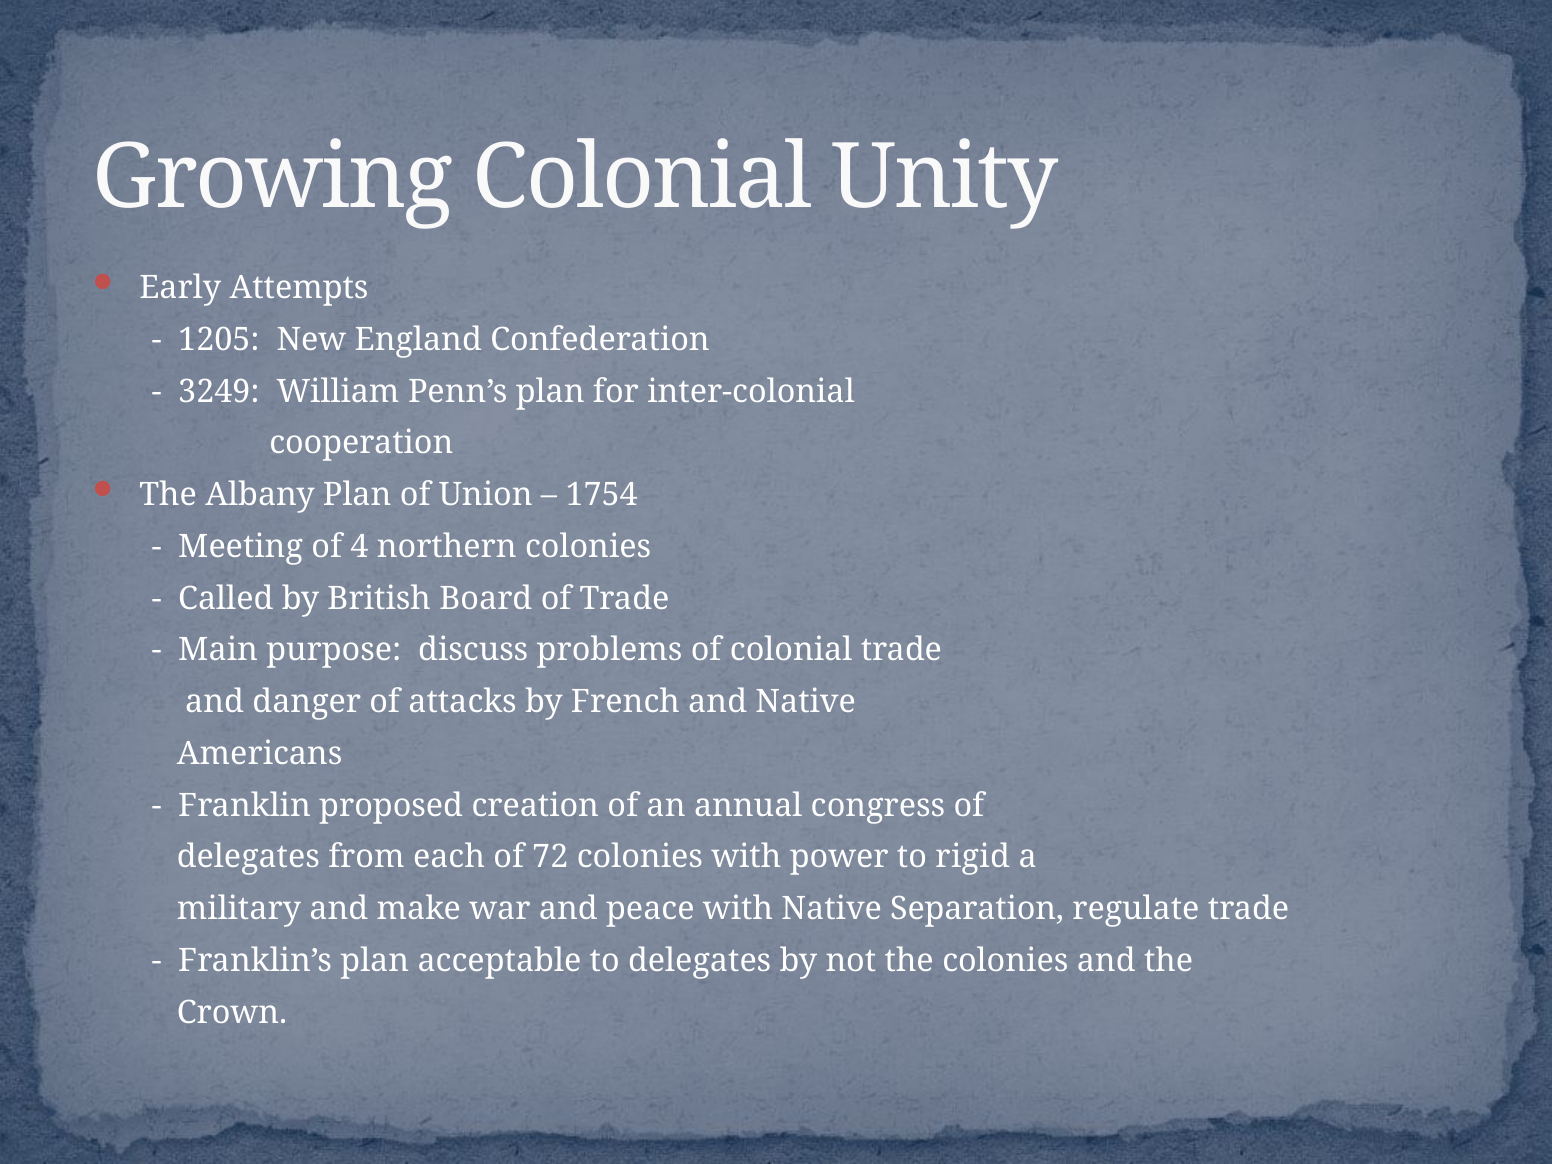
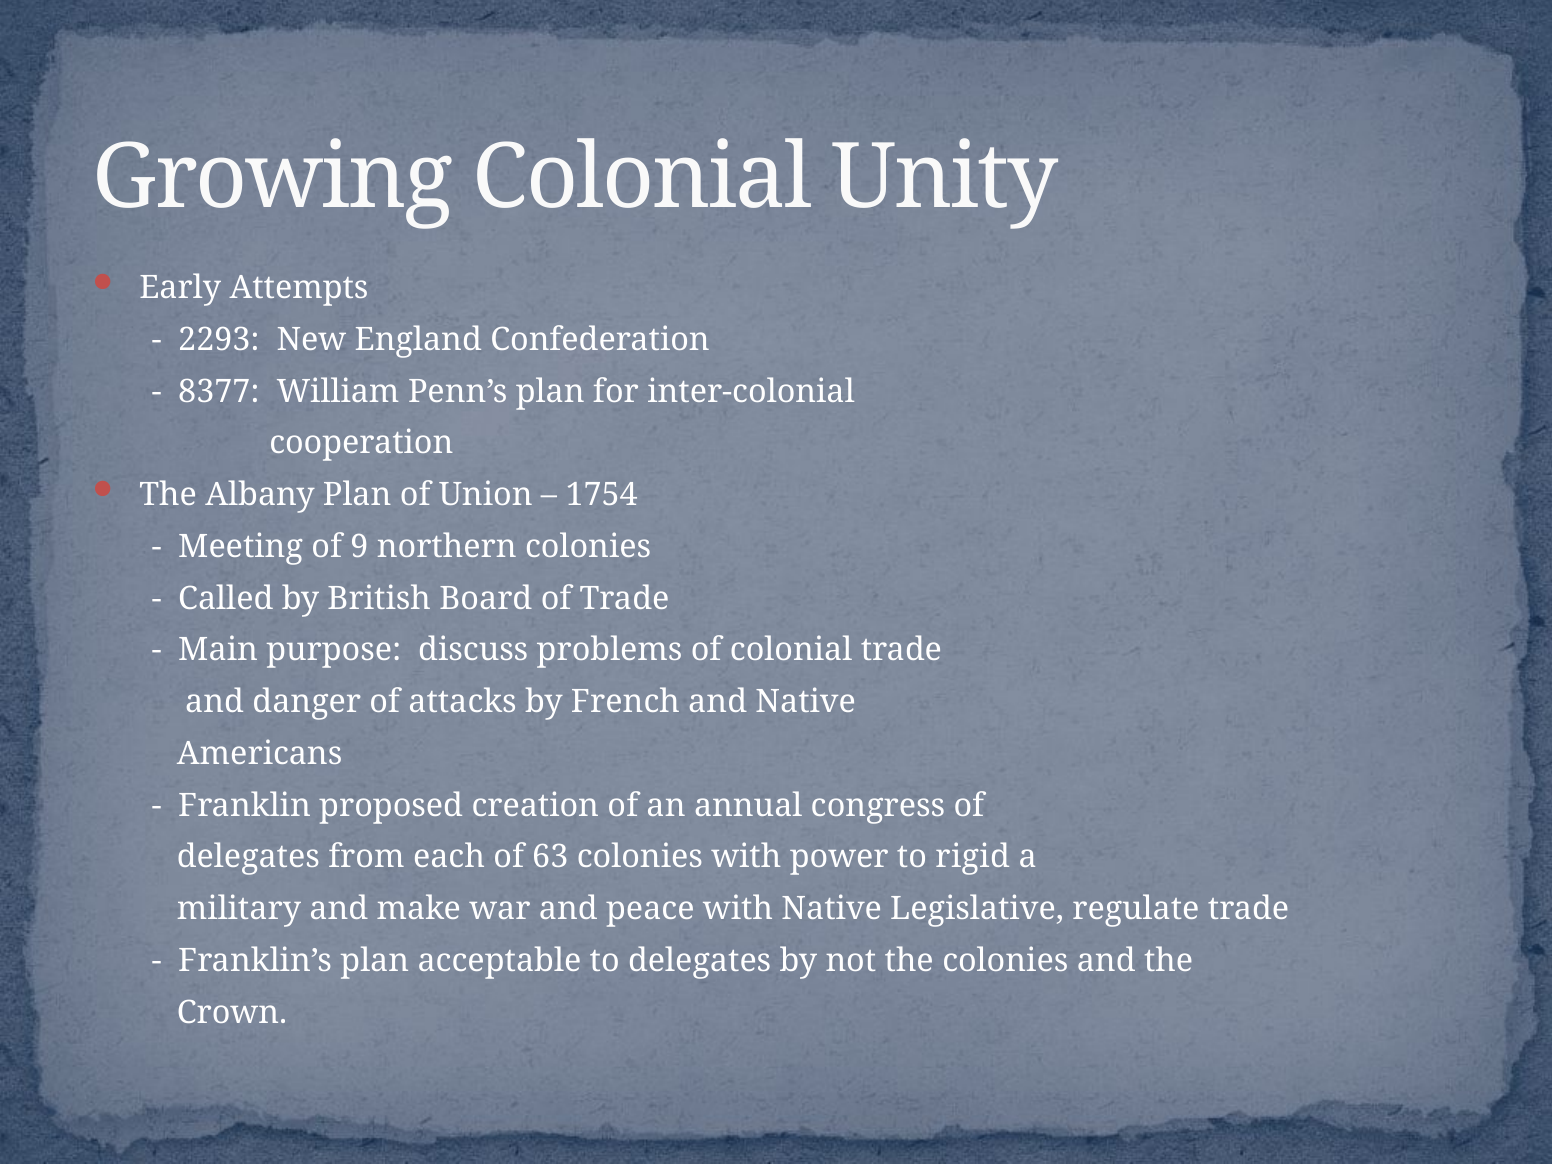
1205: 1205 -> 2293 (219, 340)
3249: 3249 -> 8377 (219, 391)
4: 4 -> 9 (359, 547)
72: 72 -> 63 (550, 857)
Separation: Separation -> Legislative (977, 909)
